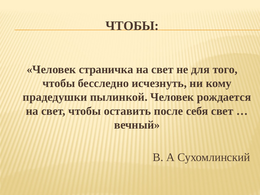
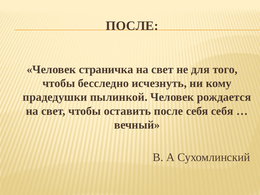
ЧТОБЫ: ЧТОБЫ -> ПОСЛЕ (132, 26)
себя свет: свет -> себя (222, 111)
